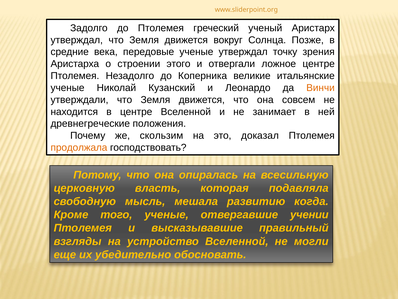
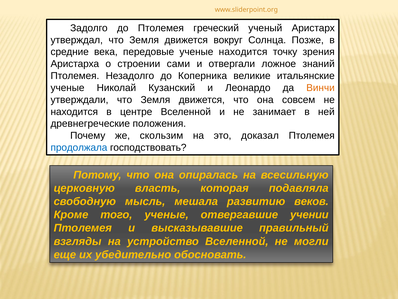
ученые утверждал: утверждал -> находится (243, 52)
этого: этого -> сами (178, 64)
ложное центре: центре -> знаний (319, 64)
продолжала colour: orange -> blue (79, 147)
когда: когда -> веков (311, 201)
